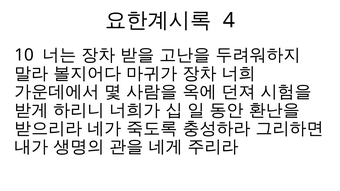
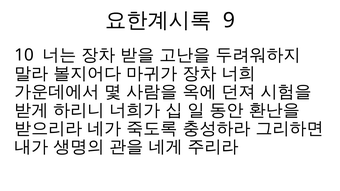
4: 4 -> 9 (229, 20)
